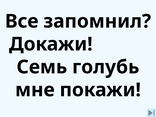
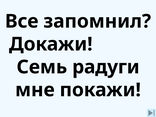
голубь: голубь -> радуги (106, 67)
